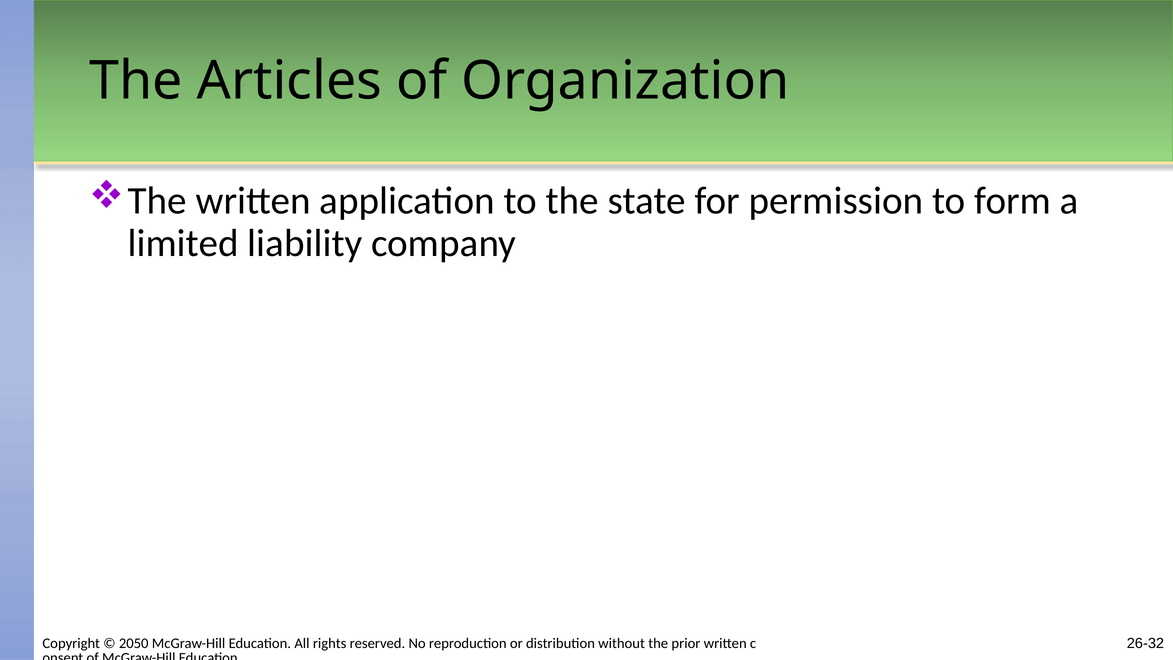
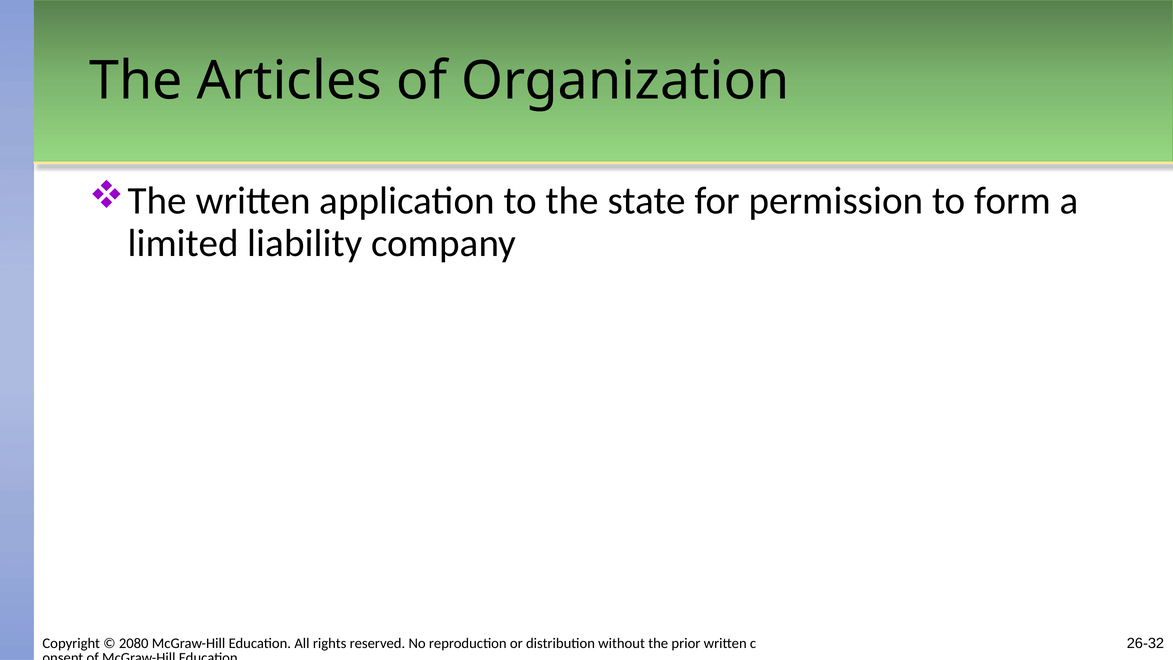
2050: 2050 -> 2080 (134, 643)
